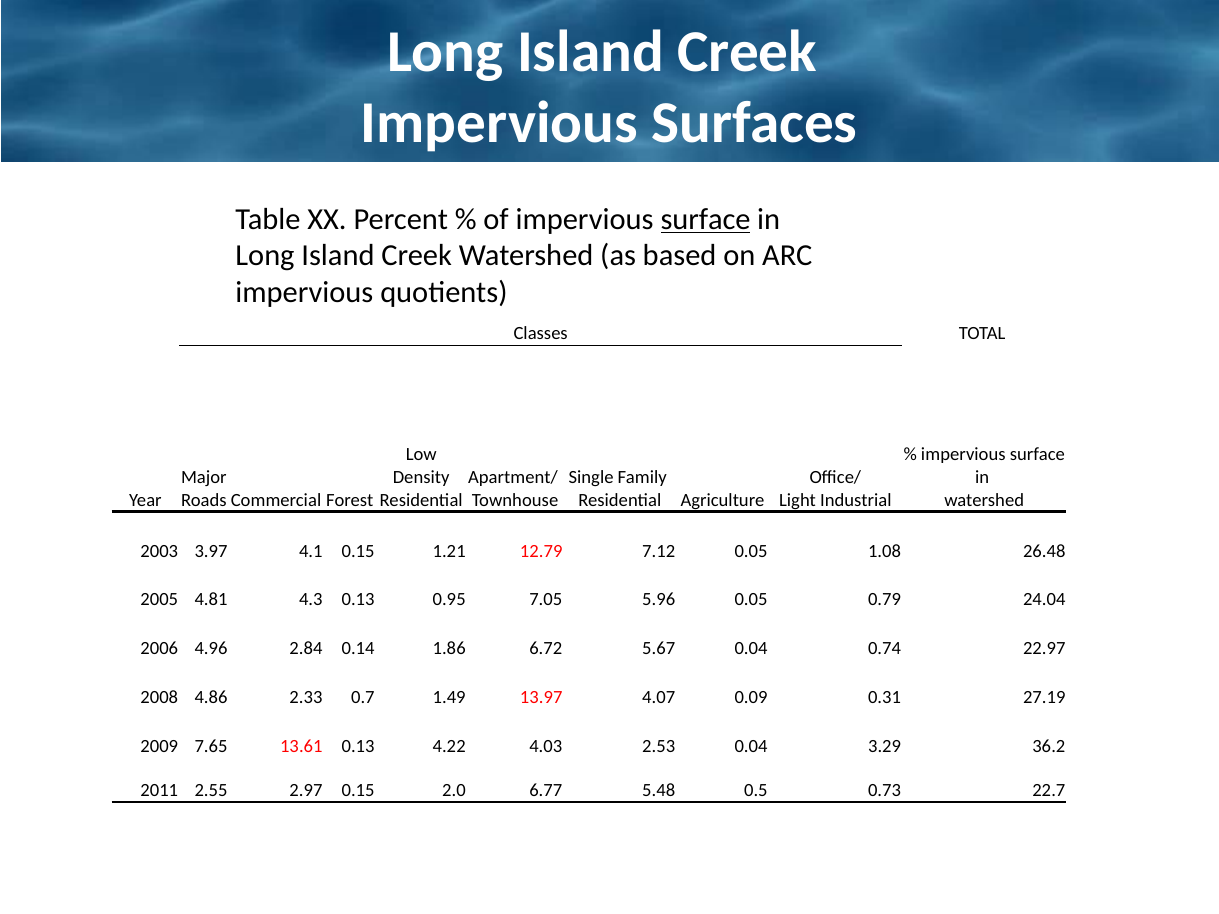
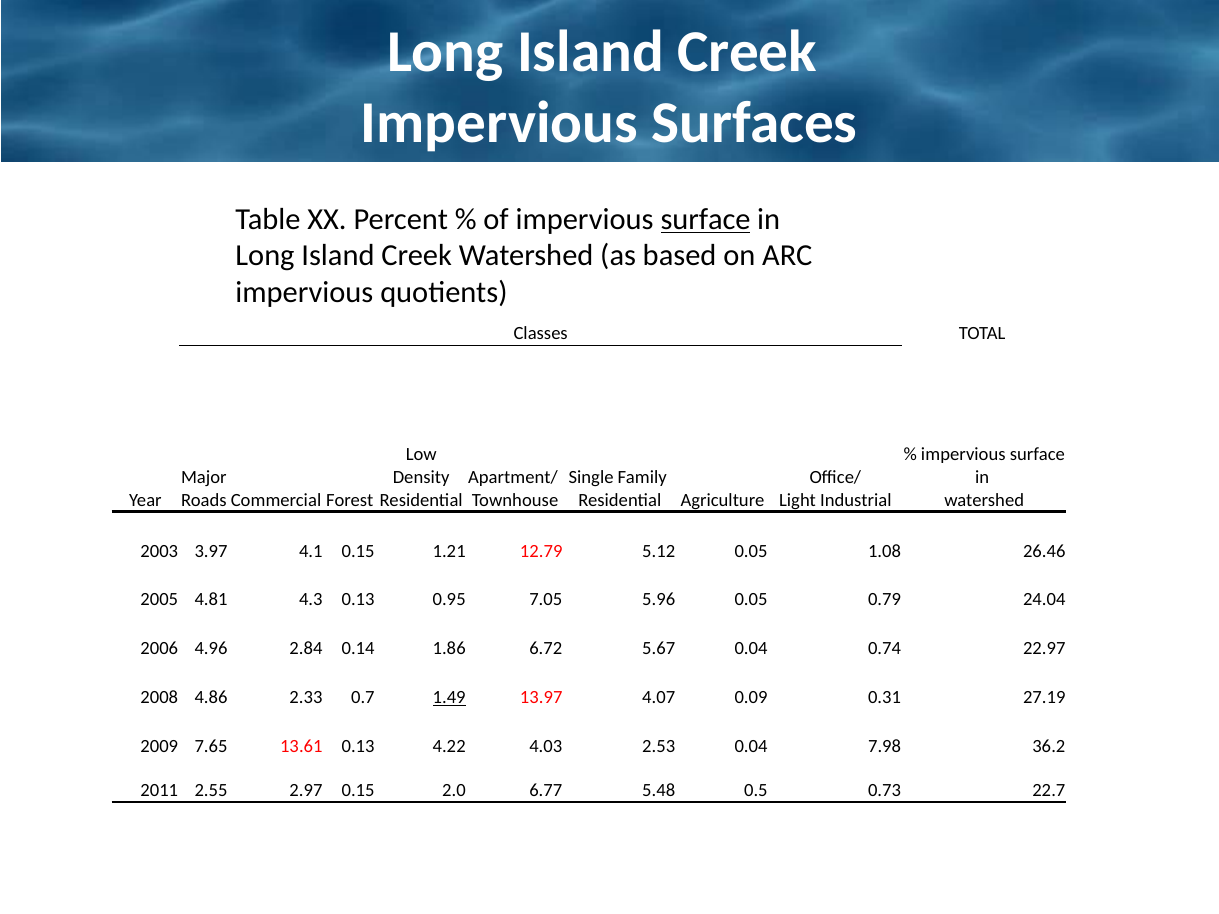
7.12: 7.12 -> 5.12 (659, 551)
26.48: 26.48 -> 26.46 (1044, 551)
1.49 underline: none -> present (449, 697)
3.29: 3.29 -> 7.98 (885, 746)
